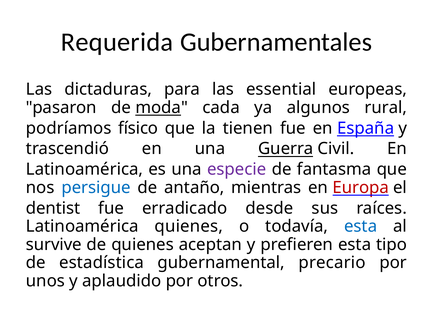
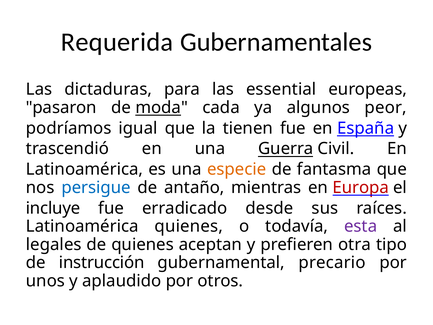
rural: rural -> peor (386, 107)
físico: físico -> igual (138, 128)
especie colour: purple -> orange (237, 169)
dentist: dentist -> incluye (53, 208)
esta colour: blue -> purple (361, 226)
survive: survive -> legales (54, 244)
prefieren esta: esta -> otra (355, 244)
estadística: estadística -> instrucción (102, 263)
